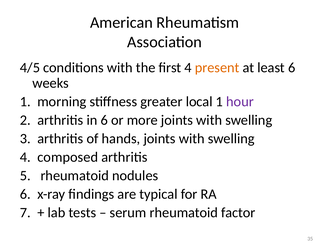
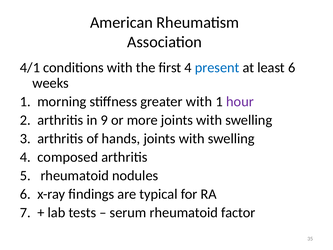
4/5: 4/5 -> 4/1 (30, 68)
present colour: orange -> blue (217, 68)
greater local: local -> with (199, 102)
in 6: 6 -> 9 (104, 120)
